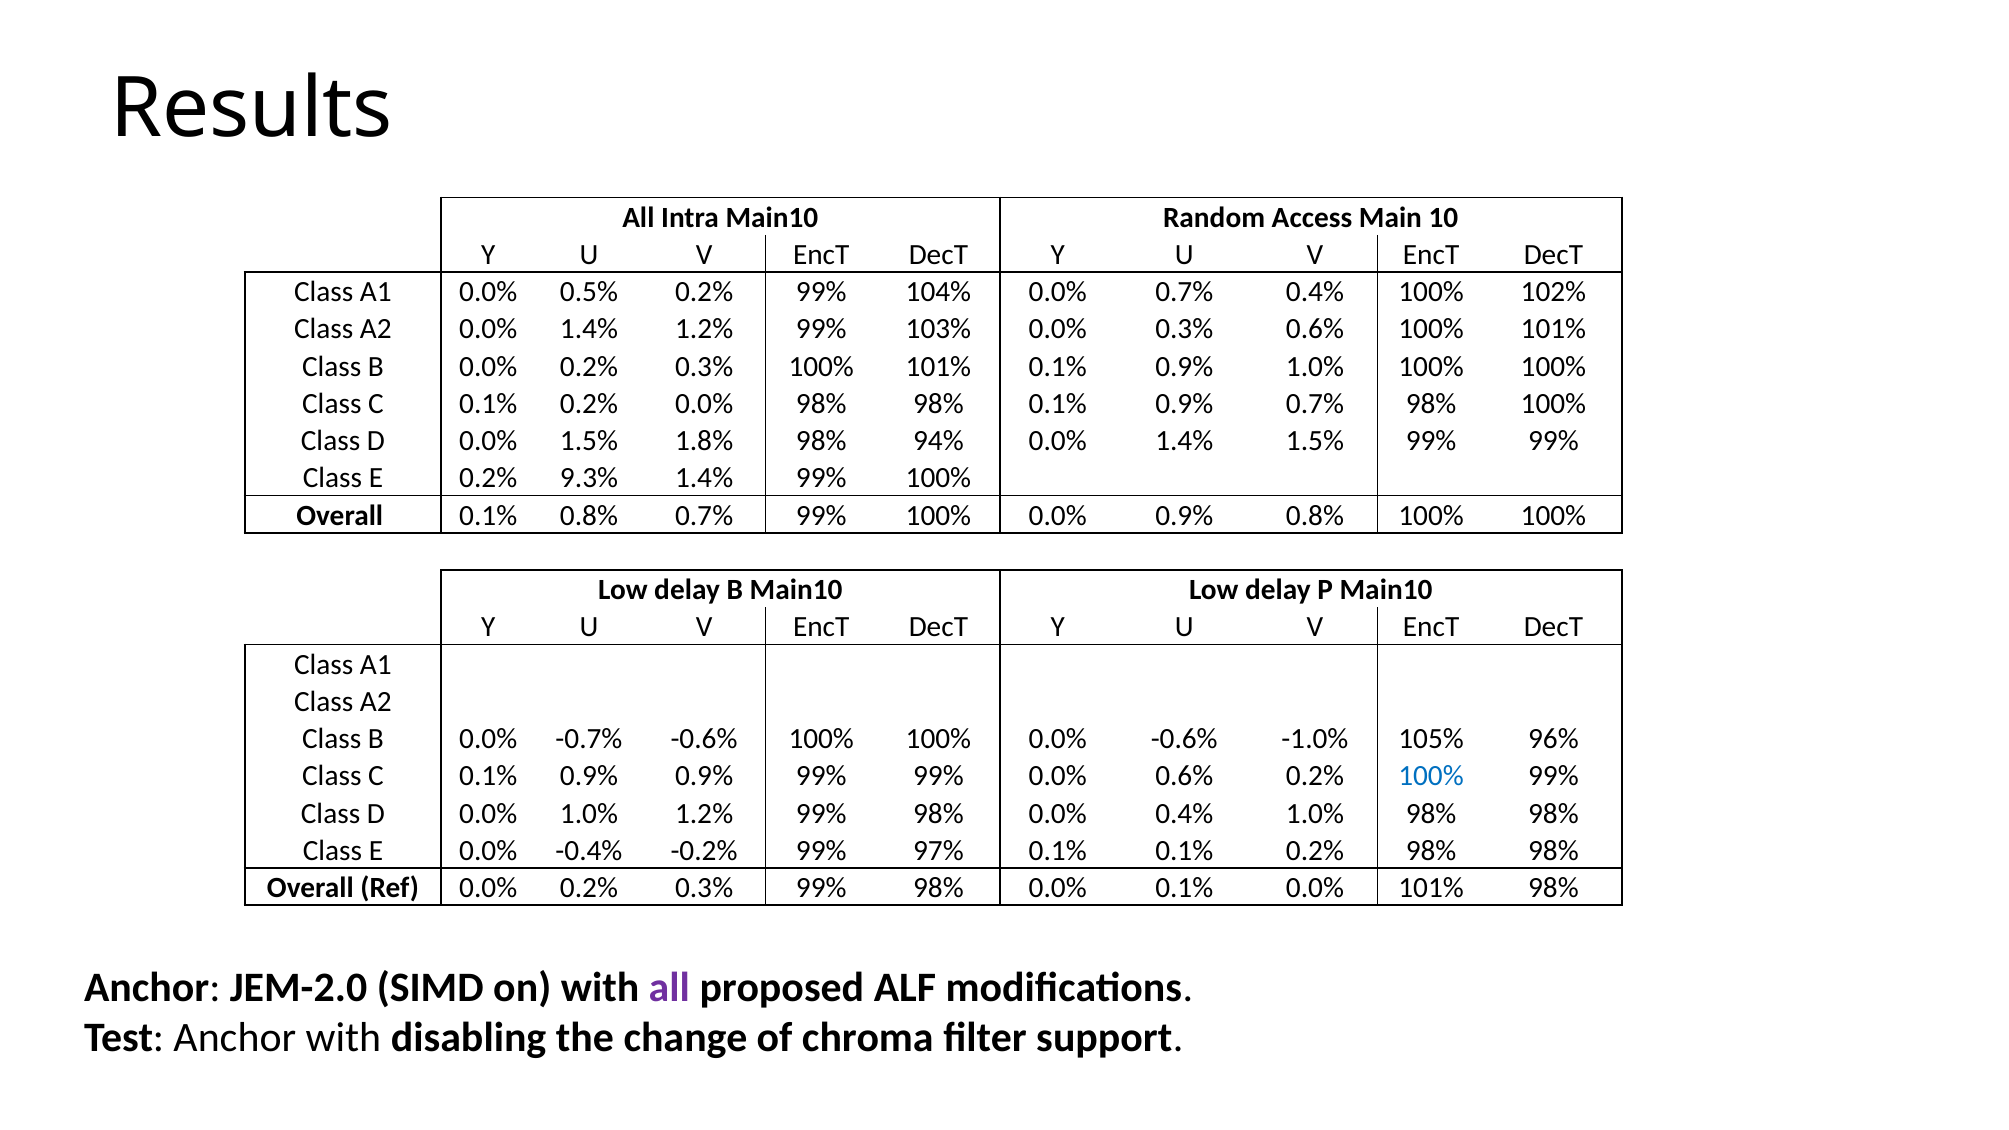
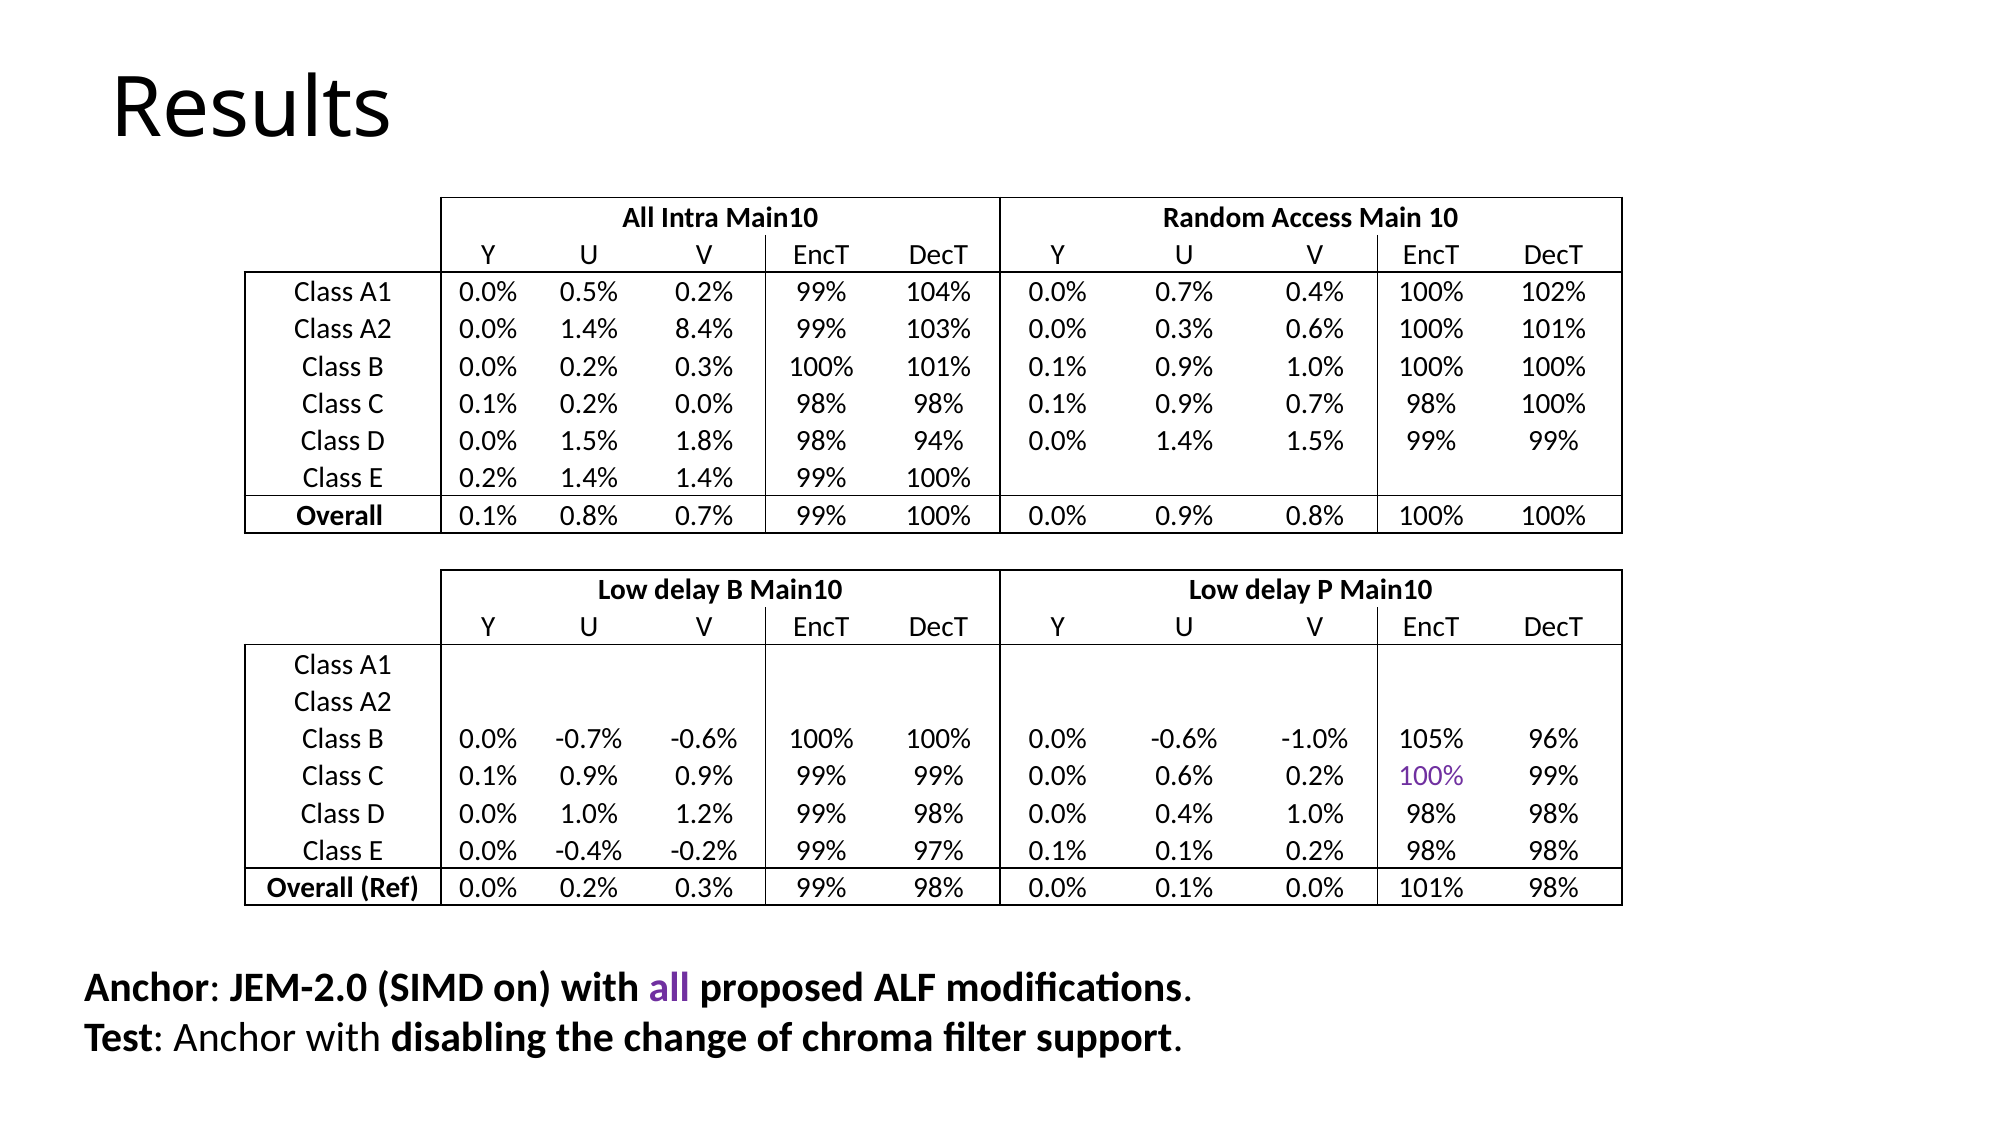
1.4% 1.2%: 1.2% -> 8.4% (704, 329)
0.2% 9.3%: 9.3% -> 1.4% (589, 478)
100% colour: blue -> purple (1431, 776)
